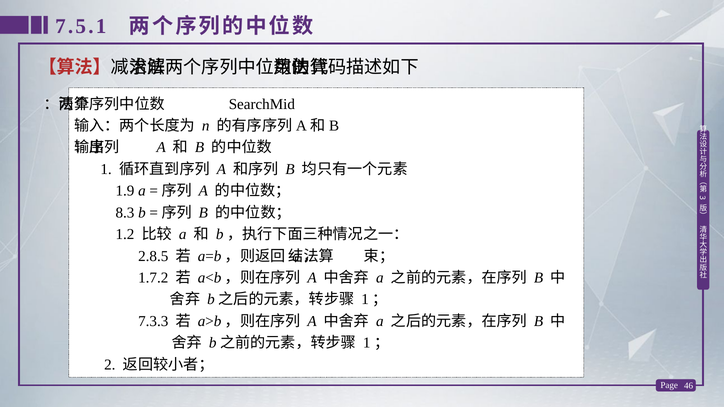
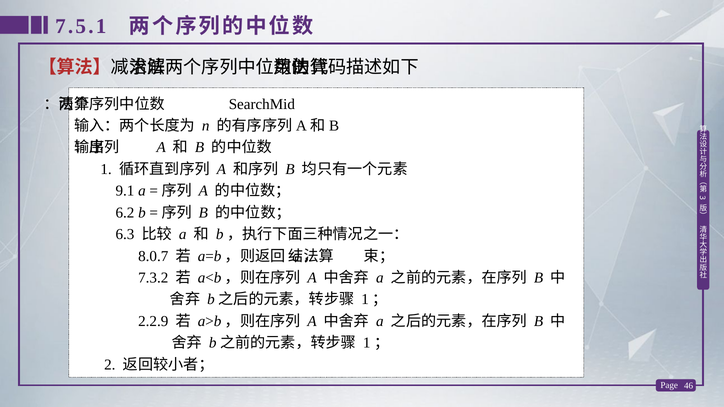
1.9: 1.9 -> 9.1 (125, 191)
8.3: 8.3 -> 6.2 (125, 213)
1.2: 1.2 -> 6.3 (125, 234)
2.8.5: 2.8.5 -> 8.0.7 (153, 256)
1.7.2: 1.7.2 -> 7.3.2 (153, 278)
7.3.3: 7.3.3 -> 2.2.9 (153, 321)
